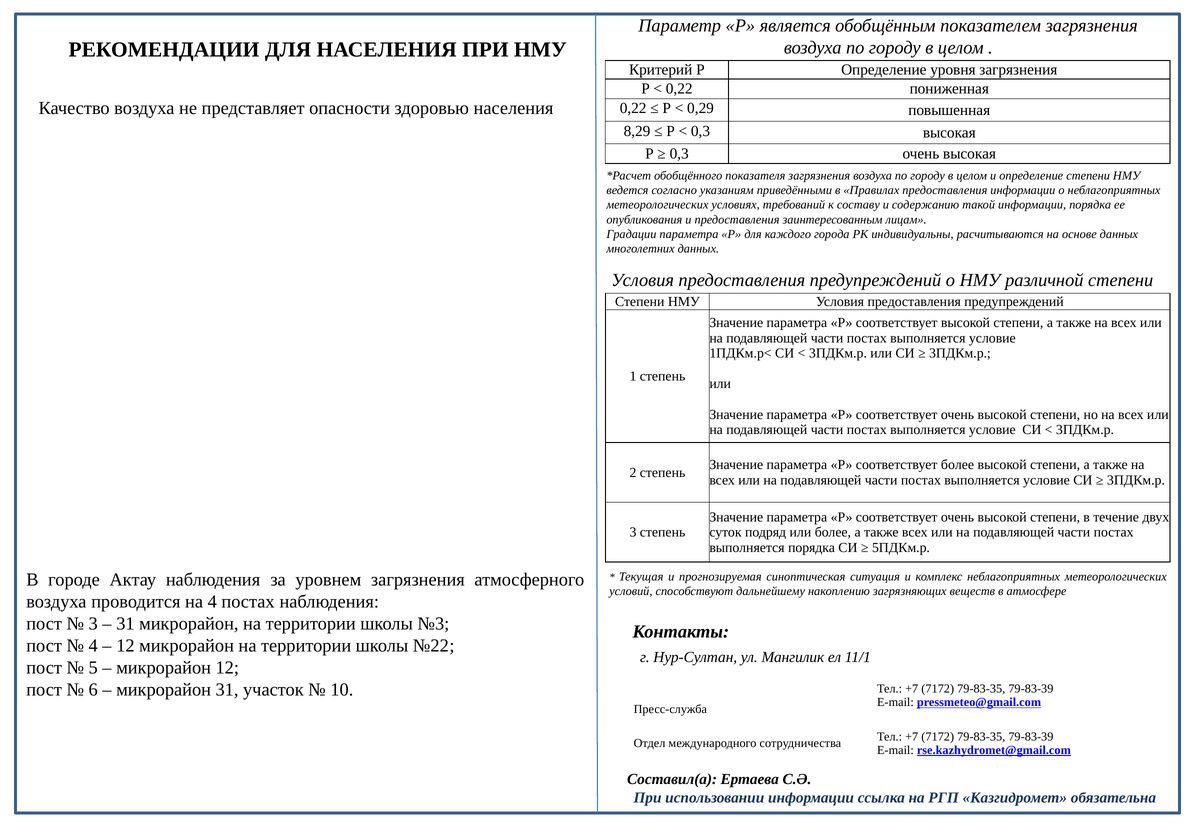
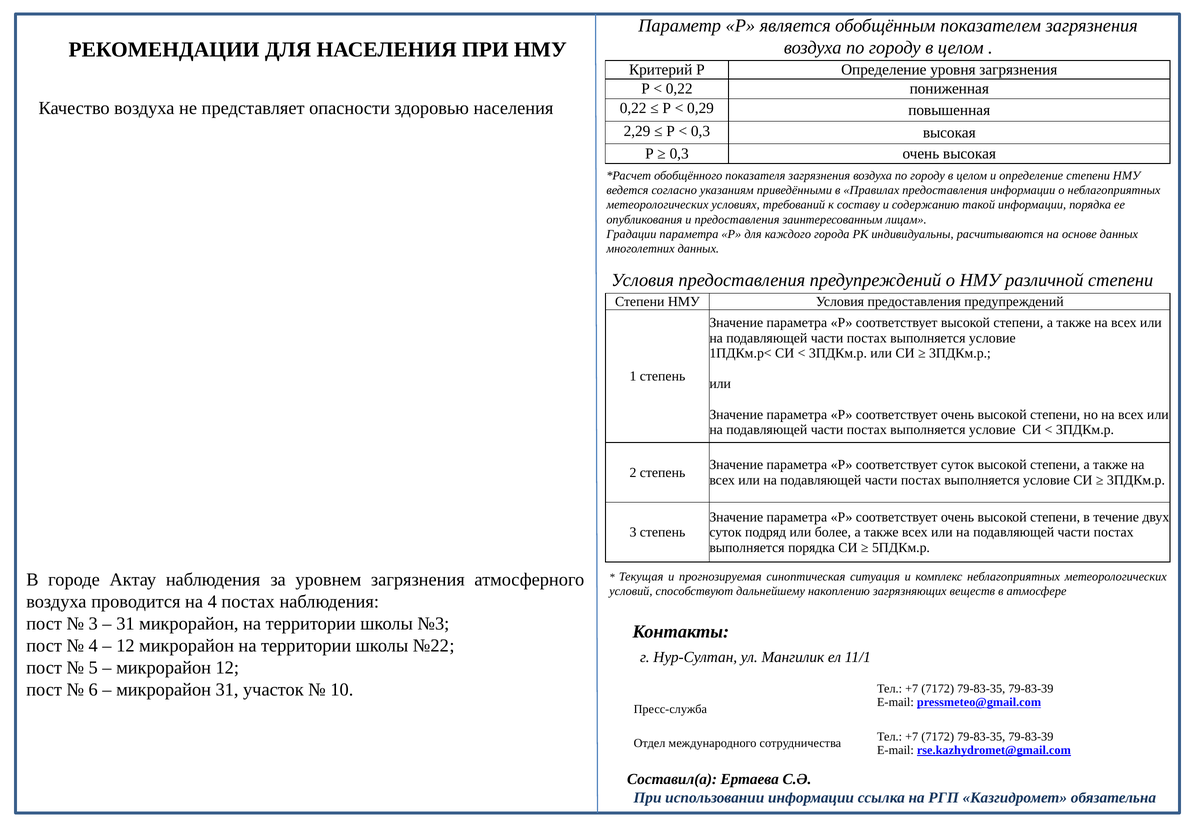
8,29: 8,29 -> 2,29 (637, 131)
соответствует более: более -> суток (957, 465)
